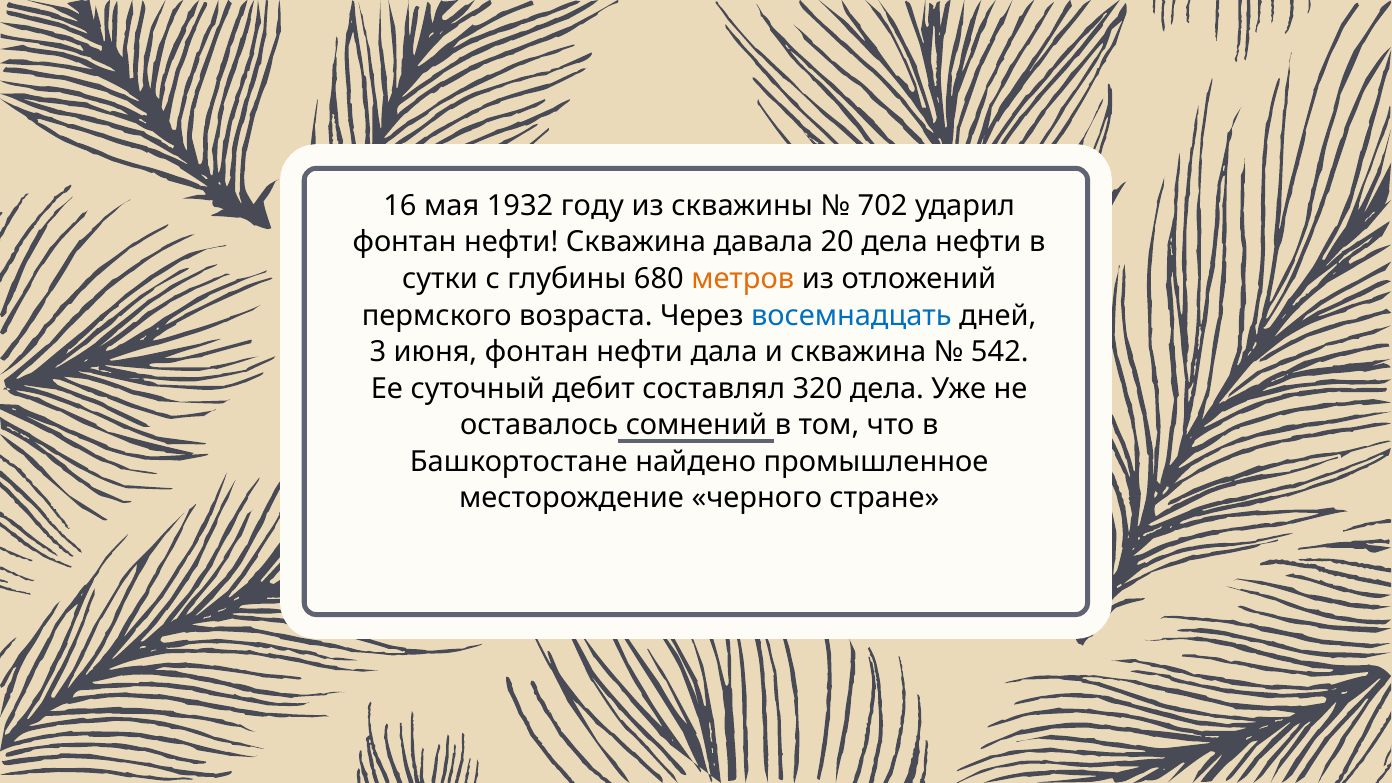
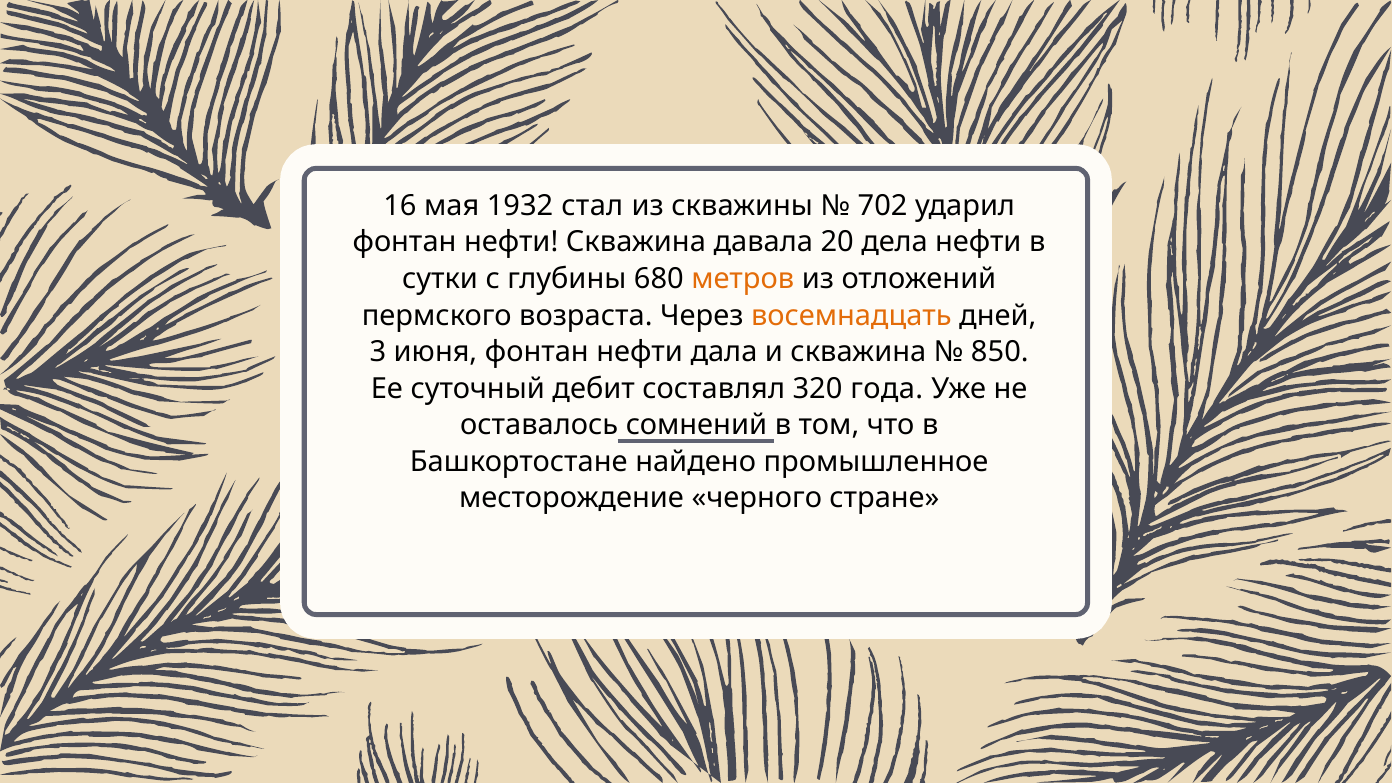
году: году -> стал (592, 206)
восемнадцать colour: blue -> orange (851, 315)
542: 542 -> 850 (1000, 352)
320 дела: дела -> года (887, 389)
